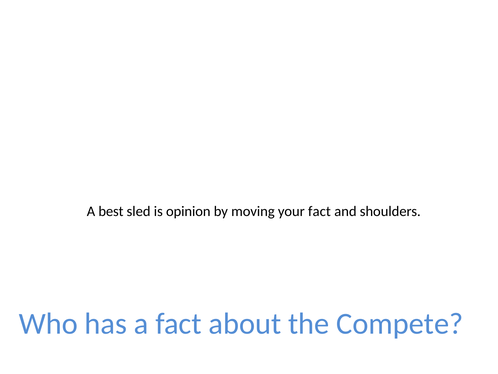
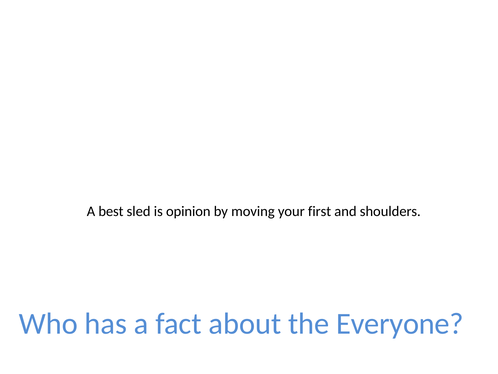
your fact: fact -> first (320, 211)
Compete: Compete -> Everyone (400, 323)
